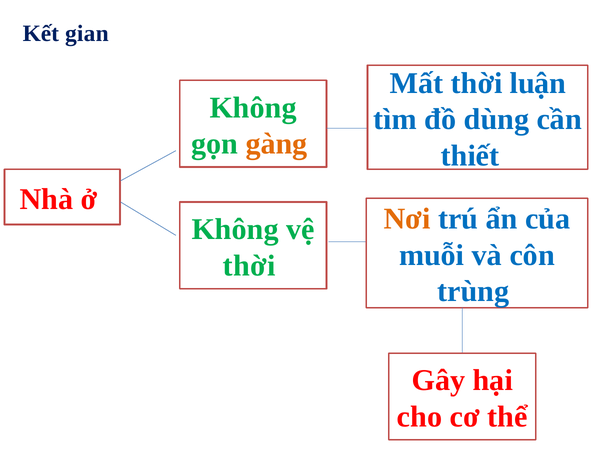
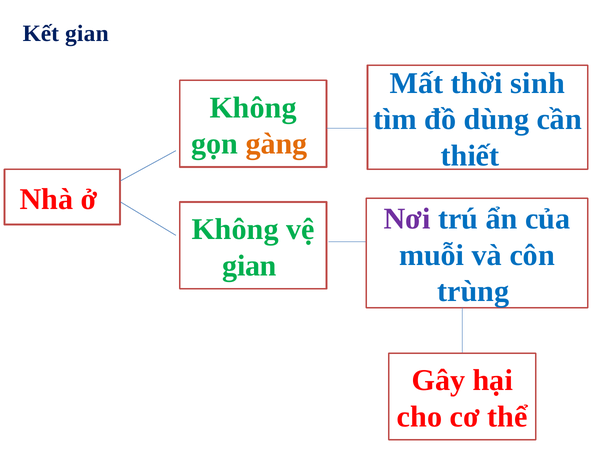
luận: luận -> sinh (538, 83)
Nơi colour: orange -> purple (407, 219)
thời: thời -> gian (249, 266)
